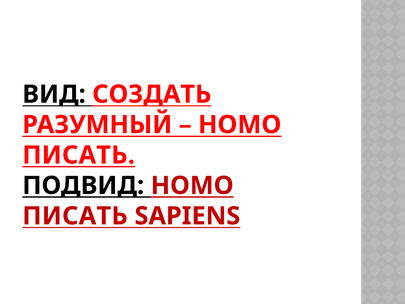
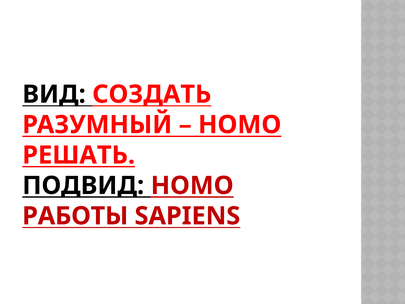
ПИСАТЬ: ПИСАТЬ -> РЕШАТЬ (79, 155)
ПИСАТЬ: ПИСАТЬ -> РАБОТЫ (75, 216)
